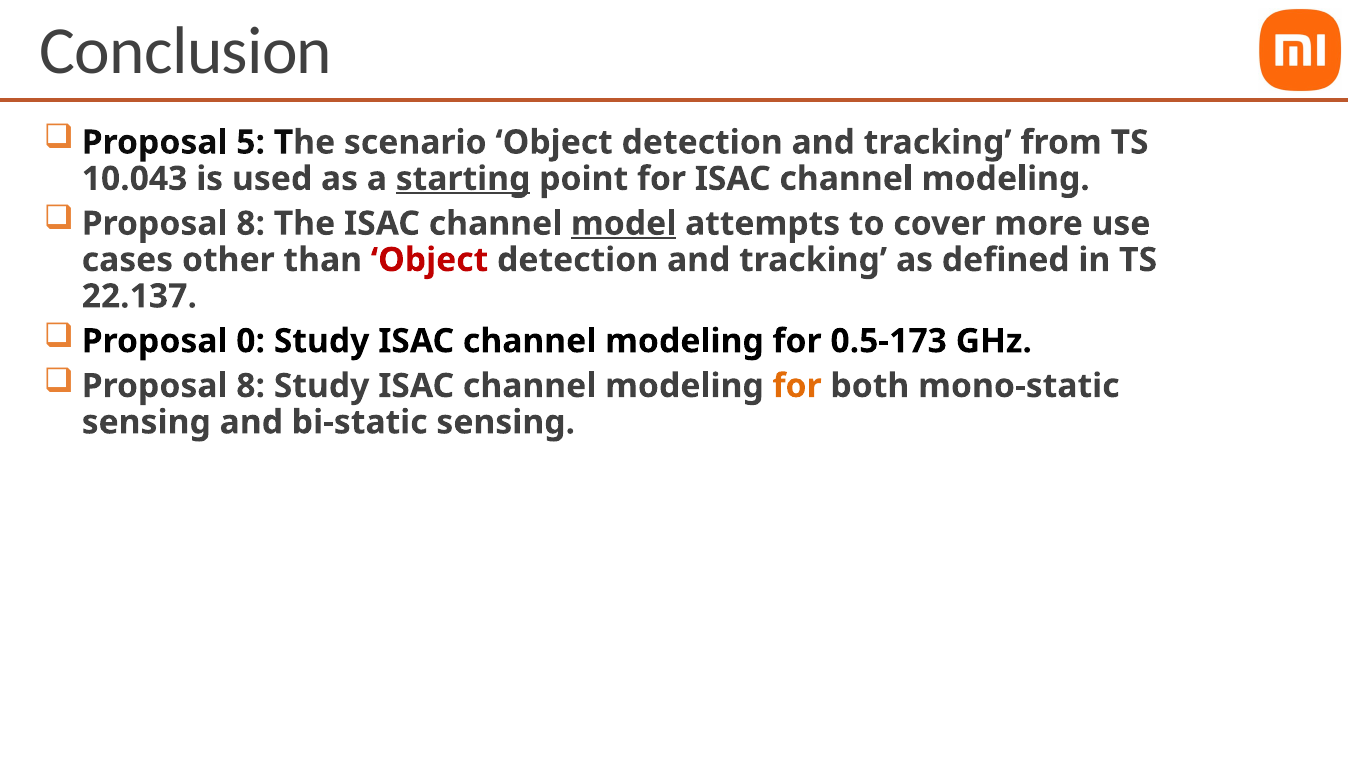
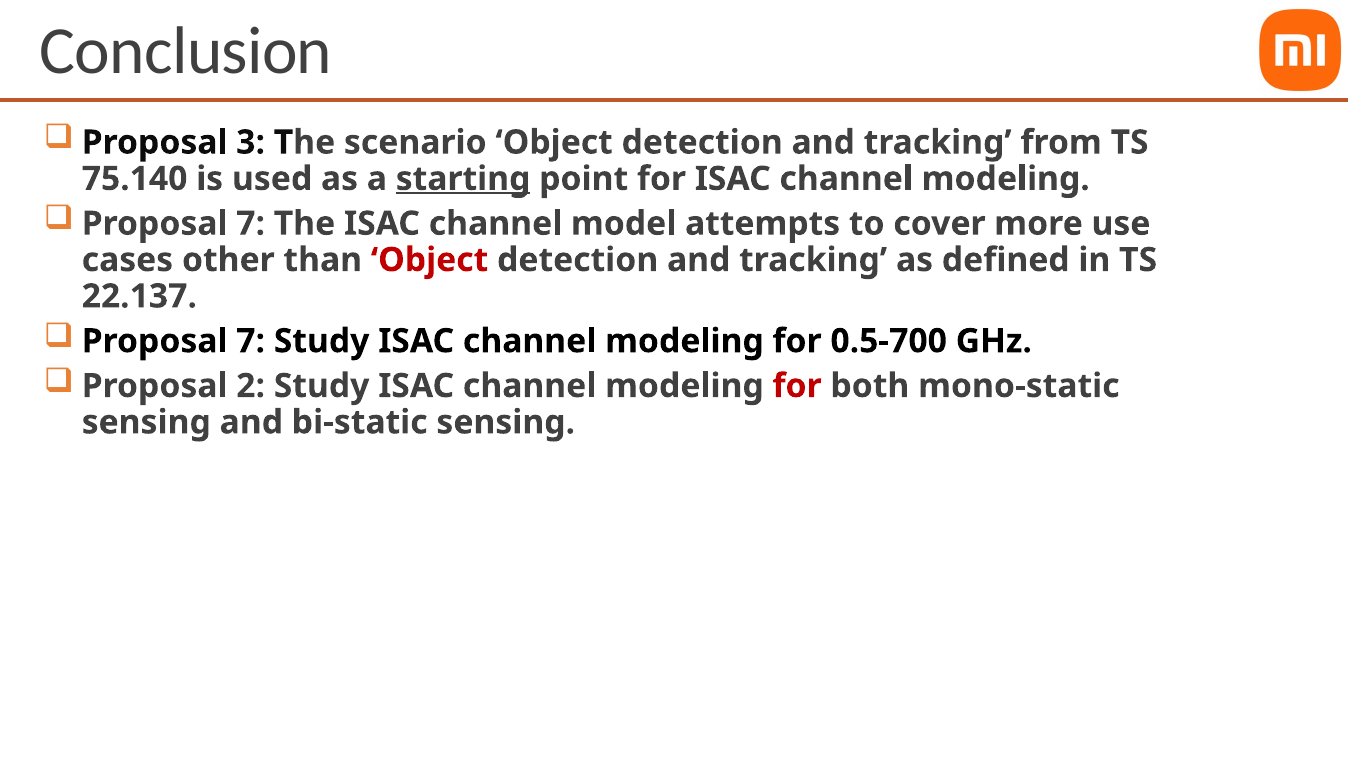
5: 5 -> 3 (251, 142)
10.043: 10.043 -> 75.140 (135, 179)
8: 8 -> 7 (251, 224)
model underline: present -> none (624, 224)
0: 0 -> 7 (251, 341)
0.5-173: 0.5-173 -> 0.5-700 (889, 341)
8: 8 -> 2 (251, 386)
for colour: orange -> red (797, 386)
